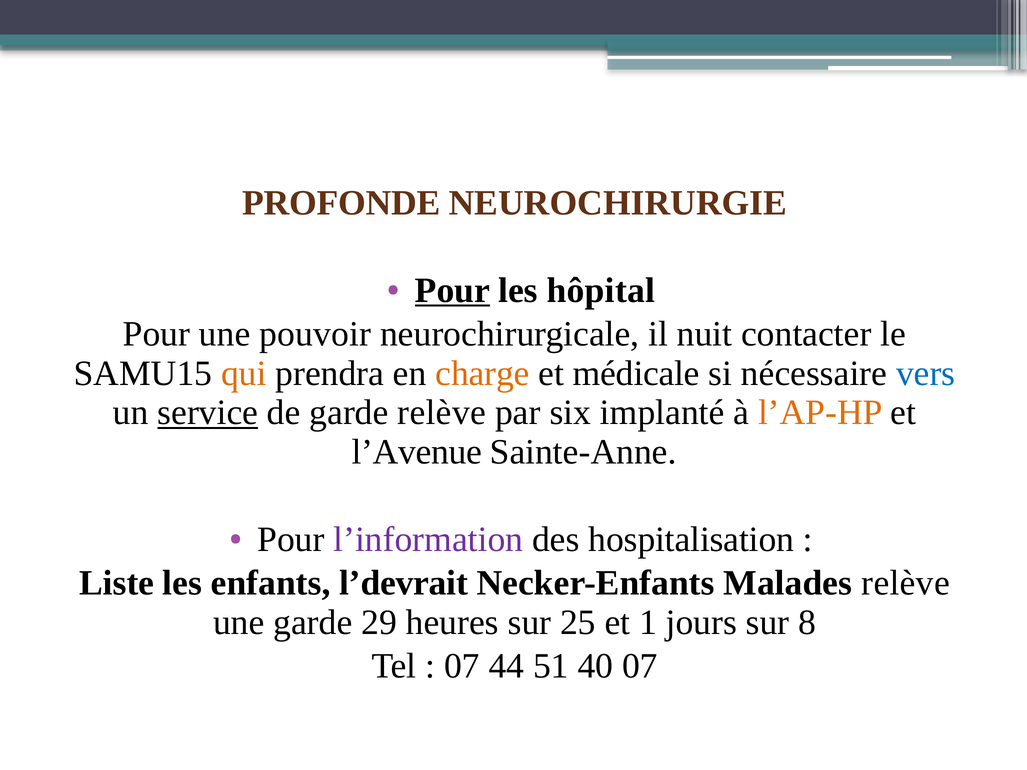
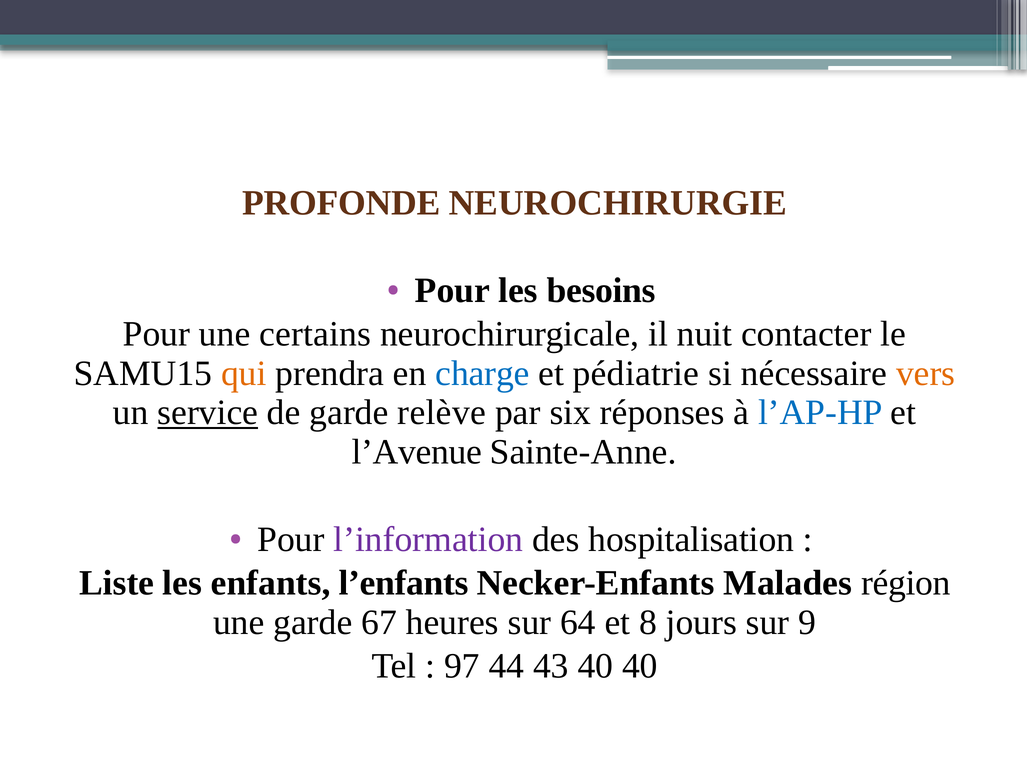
Pour underline: present -> none (452, 290)
hôpital: hôpital -> besoins (601, 290)
pouvoir: pouvoir -> certains (315, 334)
charge colour: orange -> blue (483, 373)
médicale: médicale -> pédiatrie (636, 373)
vers colour: blue -> orange (926, 373)
implanté: implanté -> réponses (662, 413)
l’AP-HP colour: orange -> blue (820, 413)
l’devrait: l’devrait -> l’enfants (404, 583)
Malades relève: relève -> région (906, 583)
29: 29 -> 67 (379, 623)
25: 25 -> 64 (578, 623)
1: 1 -> 8 (648, 623)
8: 8 -> 9 (807, 623)
07: 07 -> 97 (462, 666)
51: 51 -> 43 (551, 666)
40 07: 07 -> 40 (640, 666)
